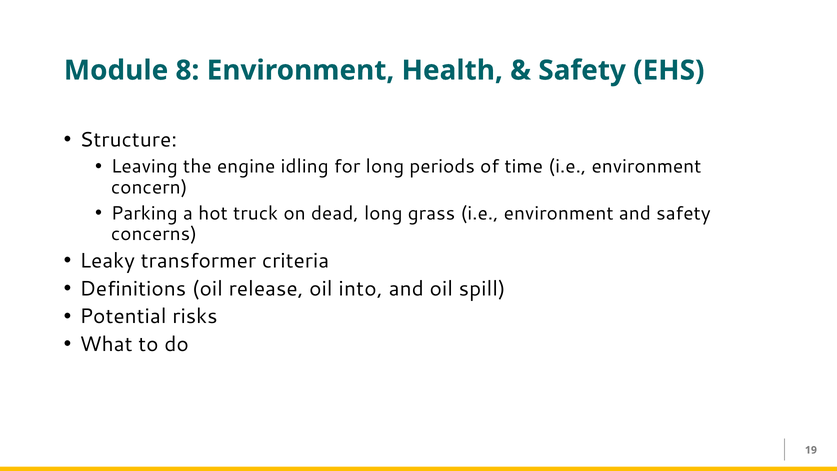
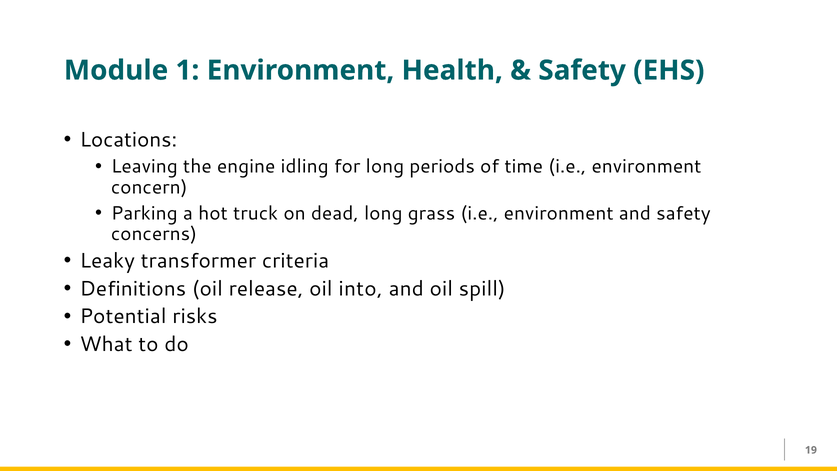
8: 8 -> 1 (187, 70)
Structure: Structure -> Locations (128, 140)
